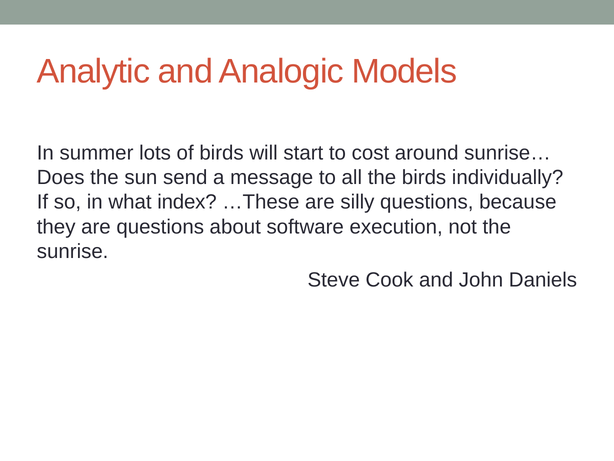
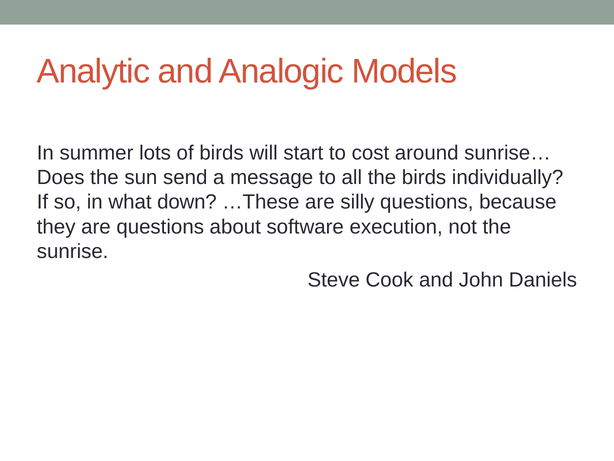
index: index -> down (187, 202)
